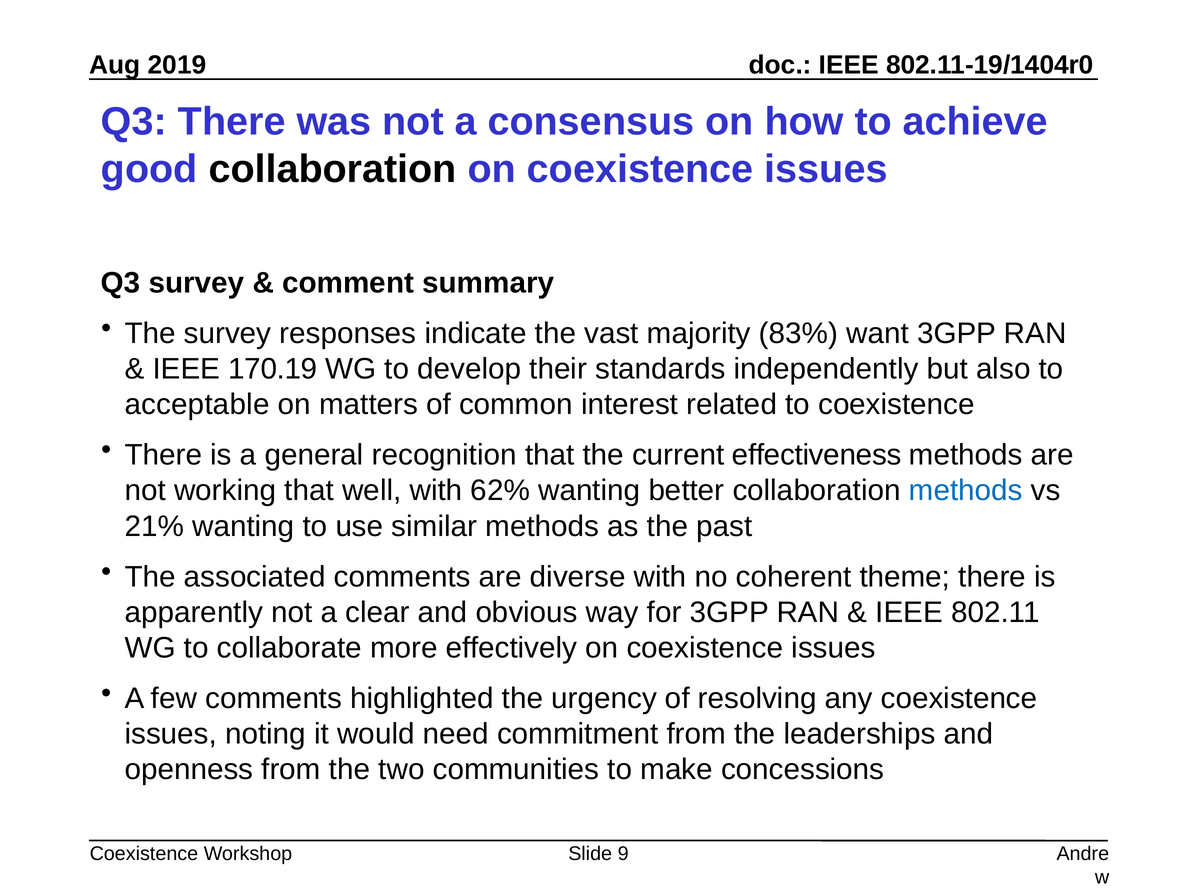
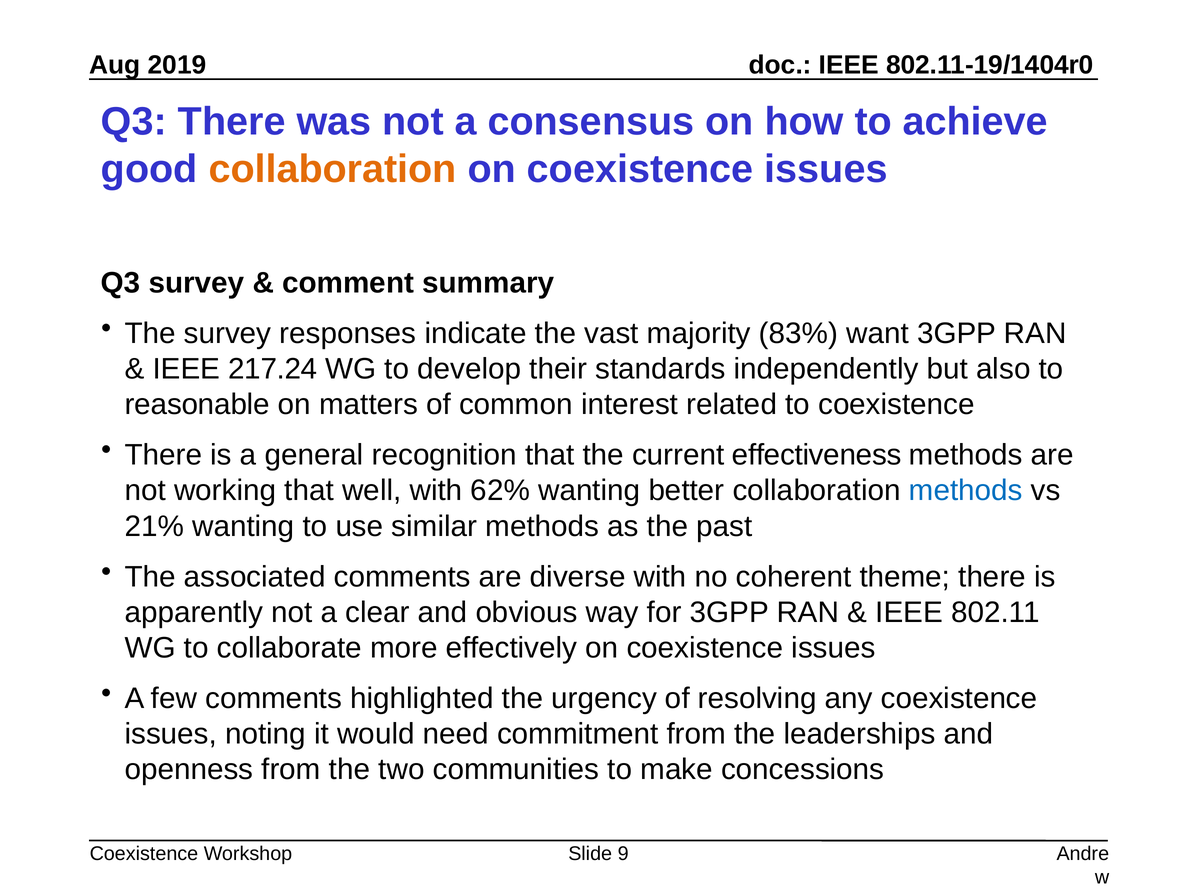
collaboration colour: black -> orange (333, 169)
170.19: 170.19 -> 217.24 (273, 369)
acceptable: acceptable -> reasonable (197, 405)
